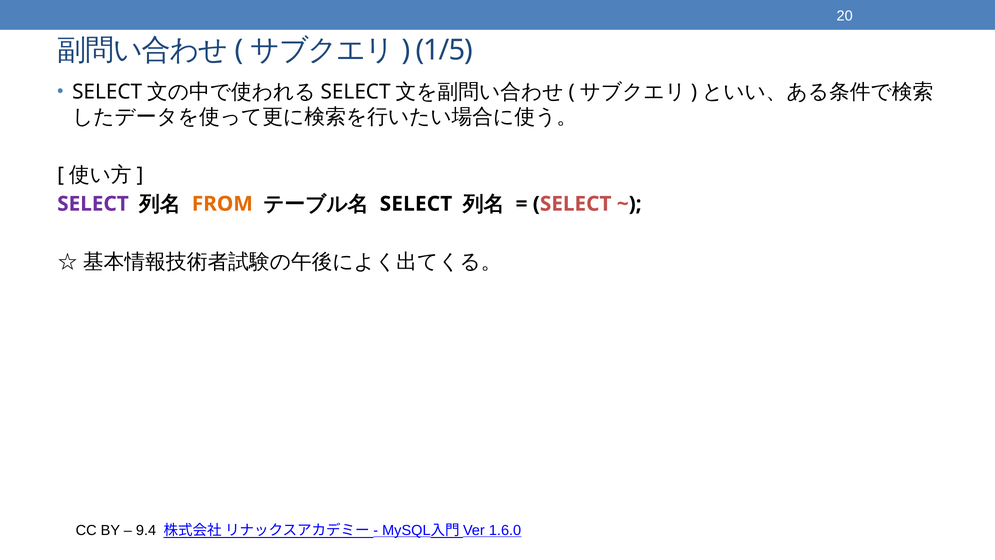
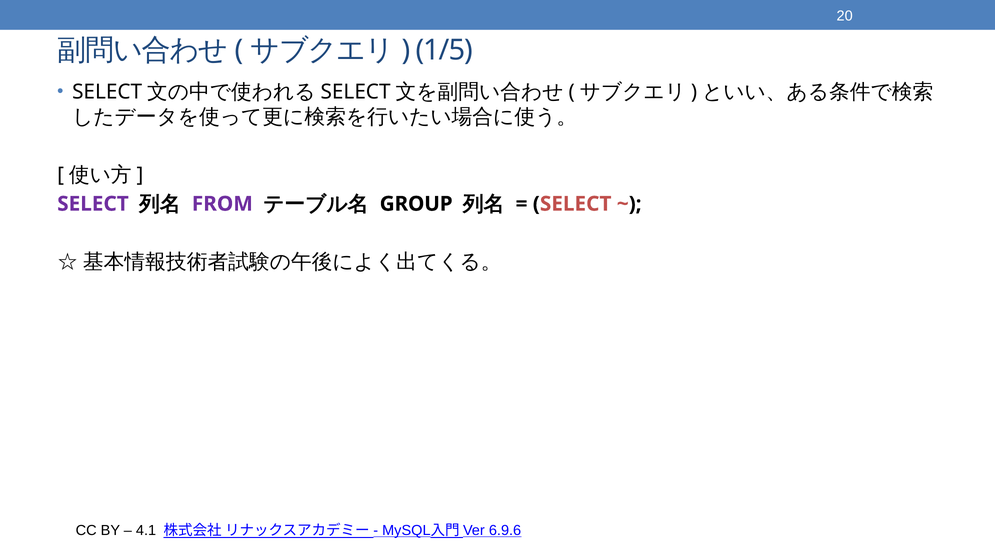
FROM colour: orange -> purple (222, 204)
SELECT: SELECT -> GROUP (416, 204)
9.4: 9.4 -> 4.1 (146, 530)
1.6.0: 1.6.0 -> 6.9.6 (505, 530)
